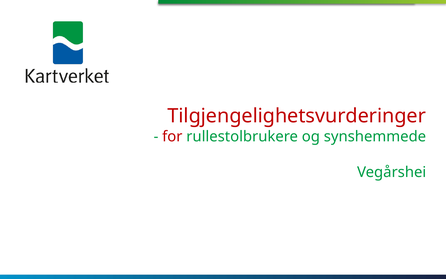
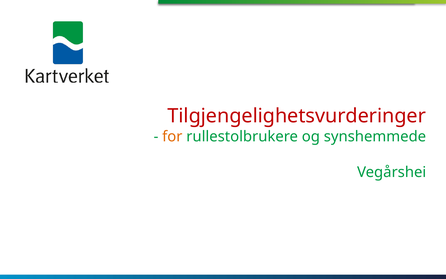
for colour: red -> orange (172, 136)
